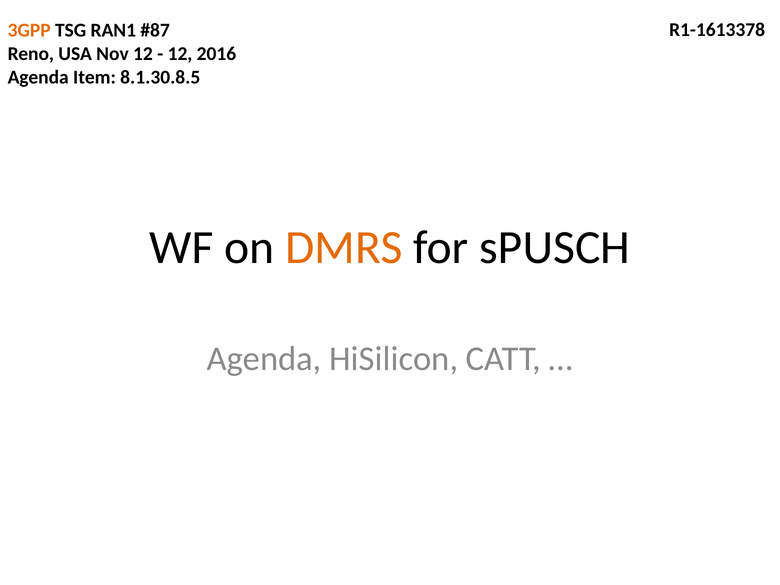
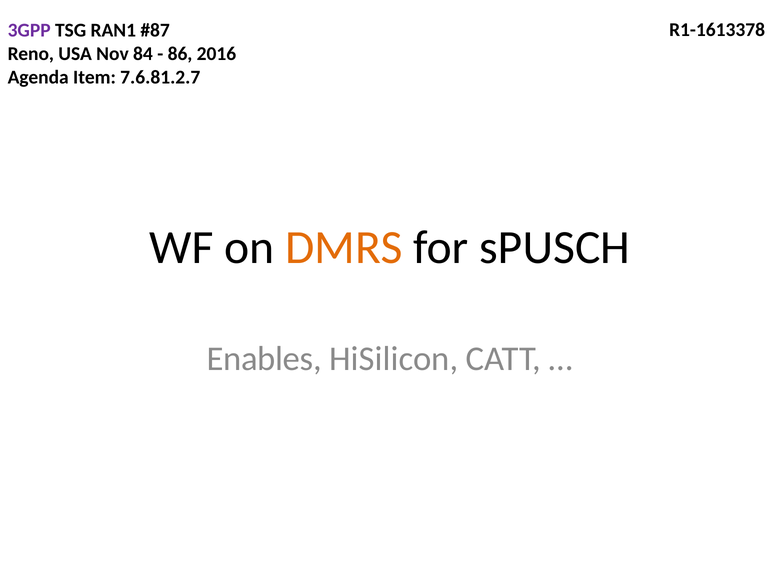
3GPP colour: orange -> purple (29, 30)
Nov 12: 12 -> 84 (143, 54)
12: 12 -> 86 (180, 54)
8.1.30.8.5: 8.1.30.8.5 -> 7.6.81.2.7 (160, 77)
Agenda: Agenda -> Enables (264, 359)
